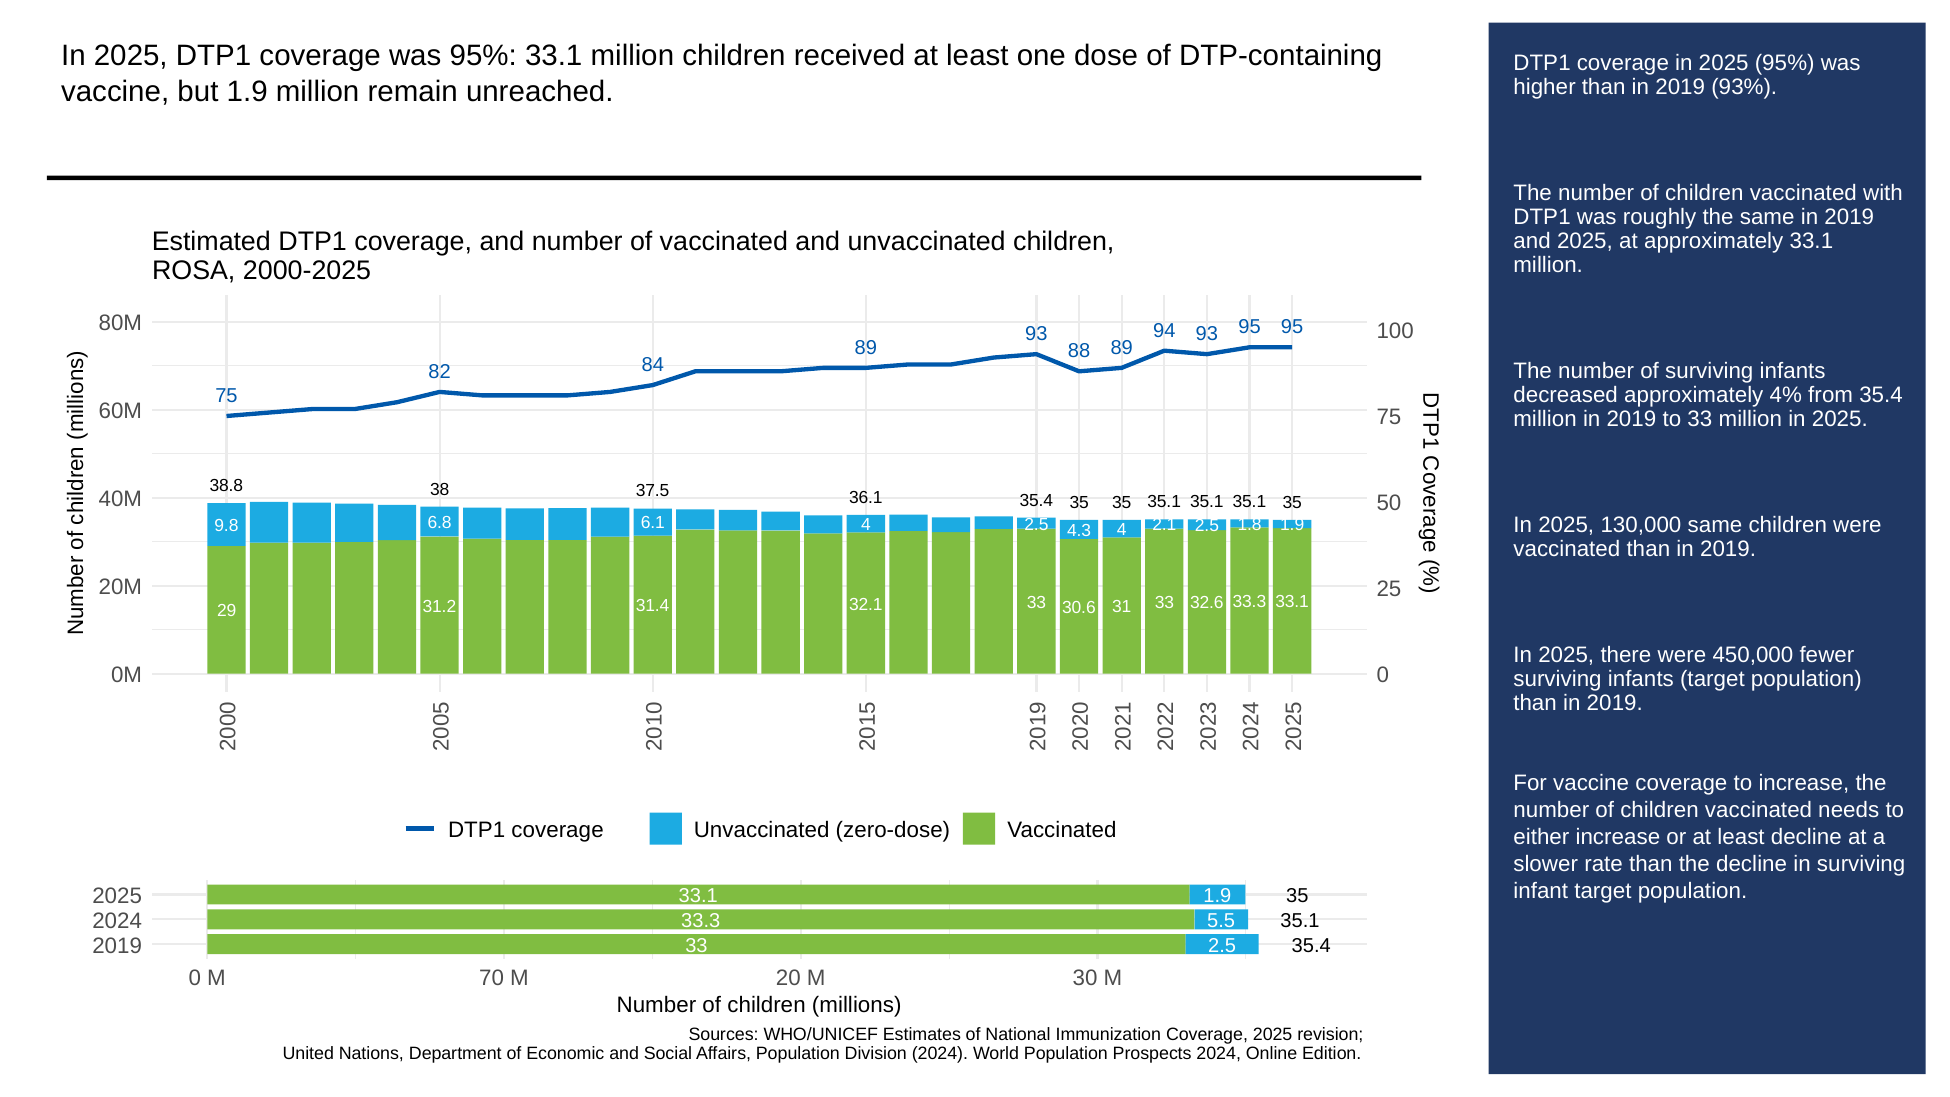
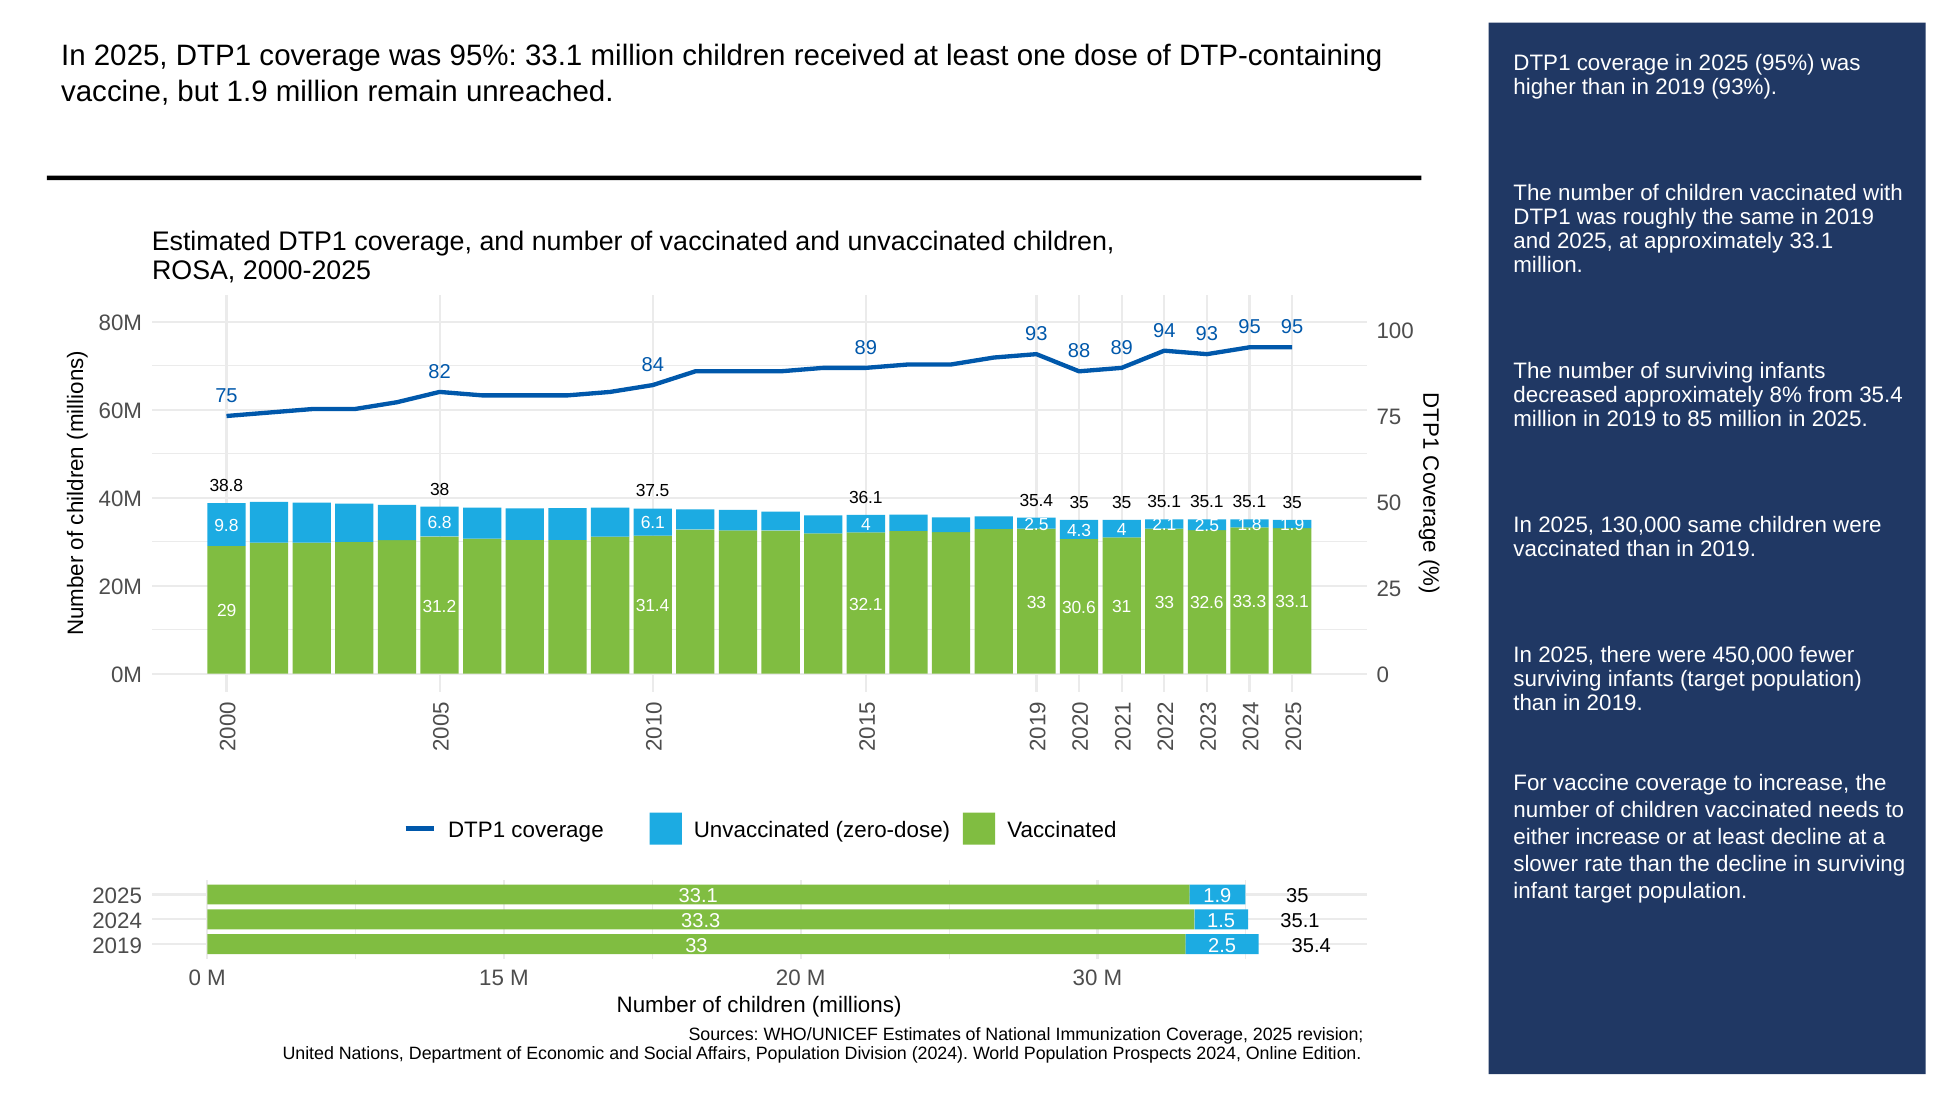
4%: 4% -> 8% (1786, 395)
to 33: 33 -> 85 (1700, 419)
5.5: 5.5 -> 1.5 (1221, 921)
70: 70 -> 15 (492, 978)
